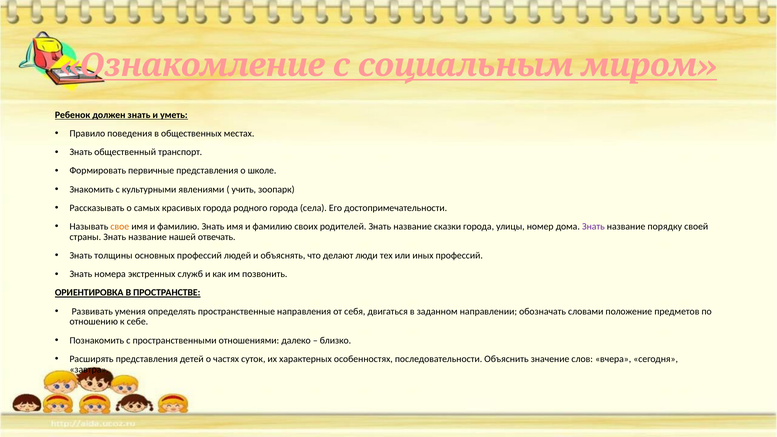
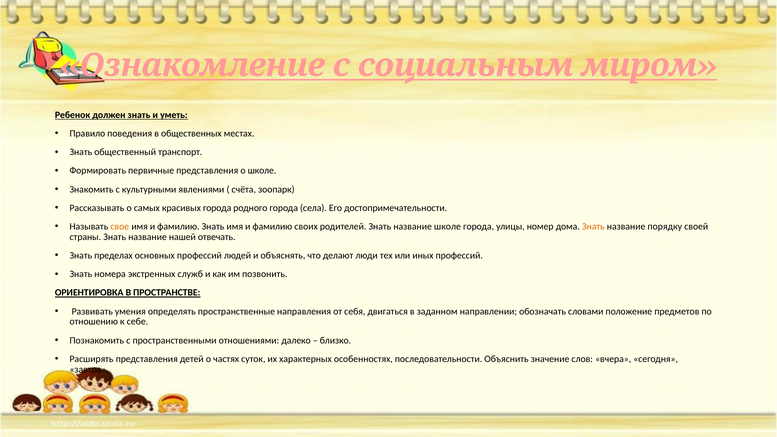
учить: учить -> счёта (244, 189)
название сказки: сказки -> школе (448, 227)
Знать colour: purple -> orange (593, 227)
толщины: толщины -> пределах (114, 256)
